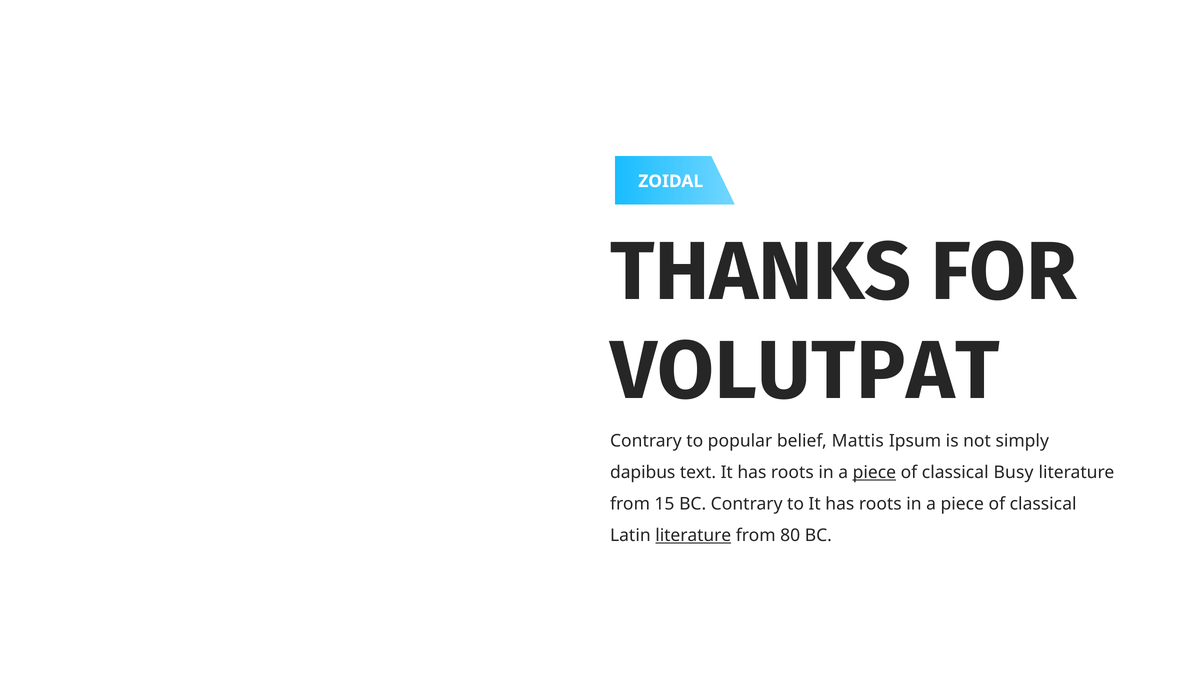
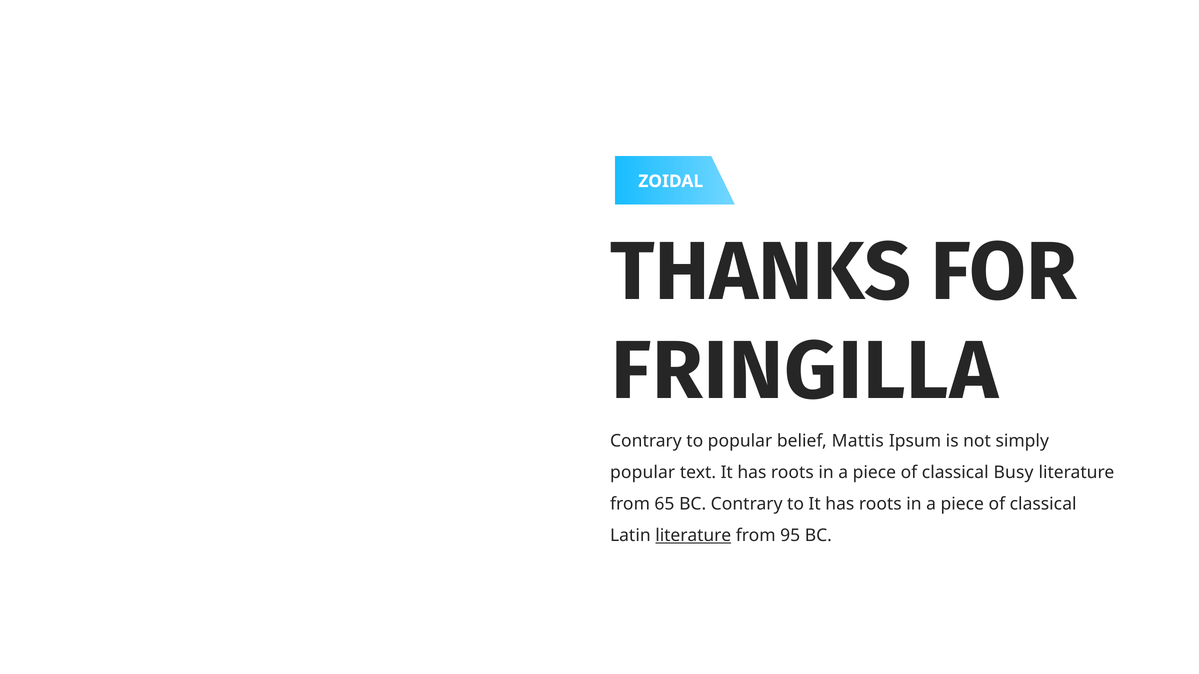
VOLUTPAT: VOLUTPAT -> FRINGILLA (805, 371)
dapibus: dapibus -> popular (643, 473)
piece underline: present -> none (874, 473)
15: 15 -> 65 (664, 504)
80: 80 -> 95 (790, 536)
